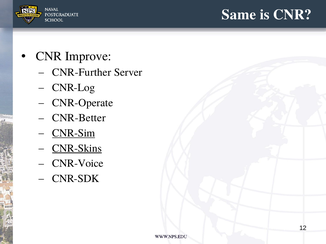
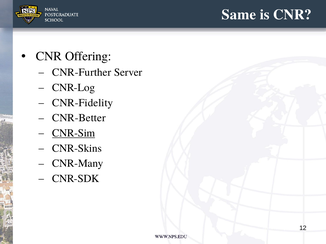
Improve: Improve -> Offering (88, 56)
CNR-Operate: CNR-Operate -> CNR-Fidelity (83, 103)
CNR-Skins underline: present -> none (77, 149)
CNR-Voice: CNR-Voice -> CNR-Many (78, 164)
